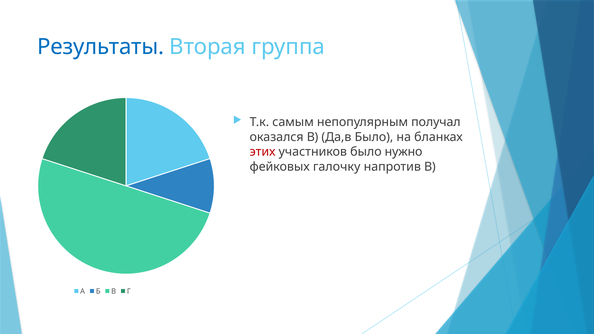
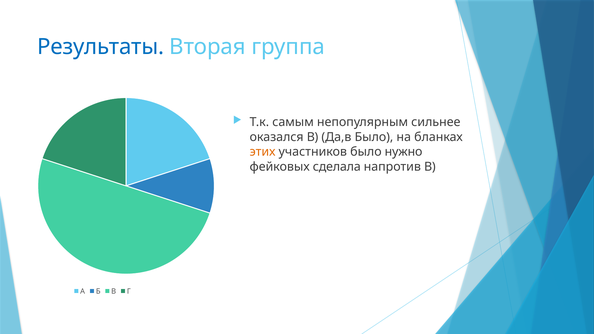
получал: получал -> сильнее (436, 122)
этих colour: red -> orange (263, 152)
галочку: галочку -> сделала (337, 167)
